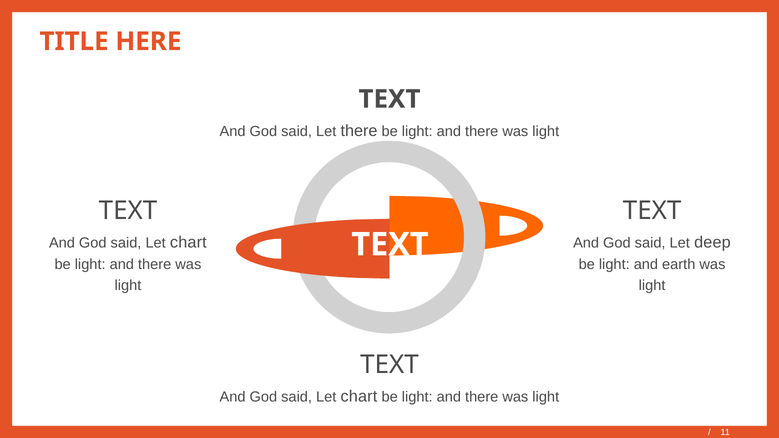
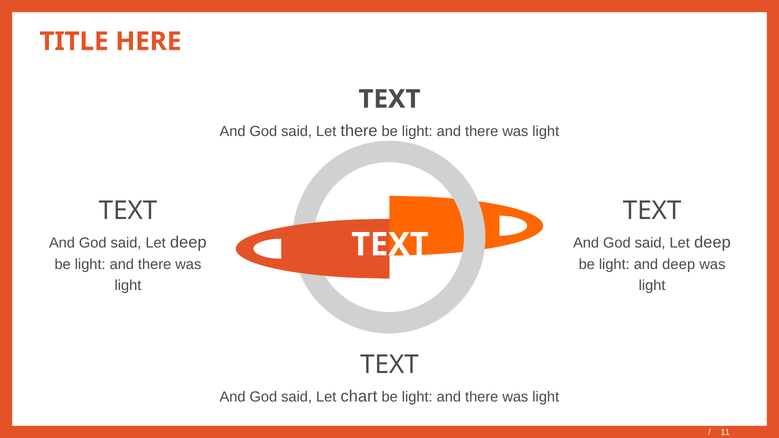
chart: chart -> deep (188, 243)
and earth: earth -> deep (679, 265)
